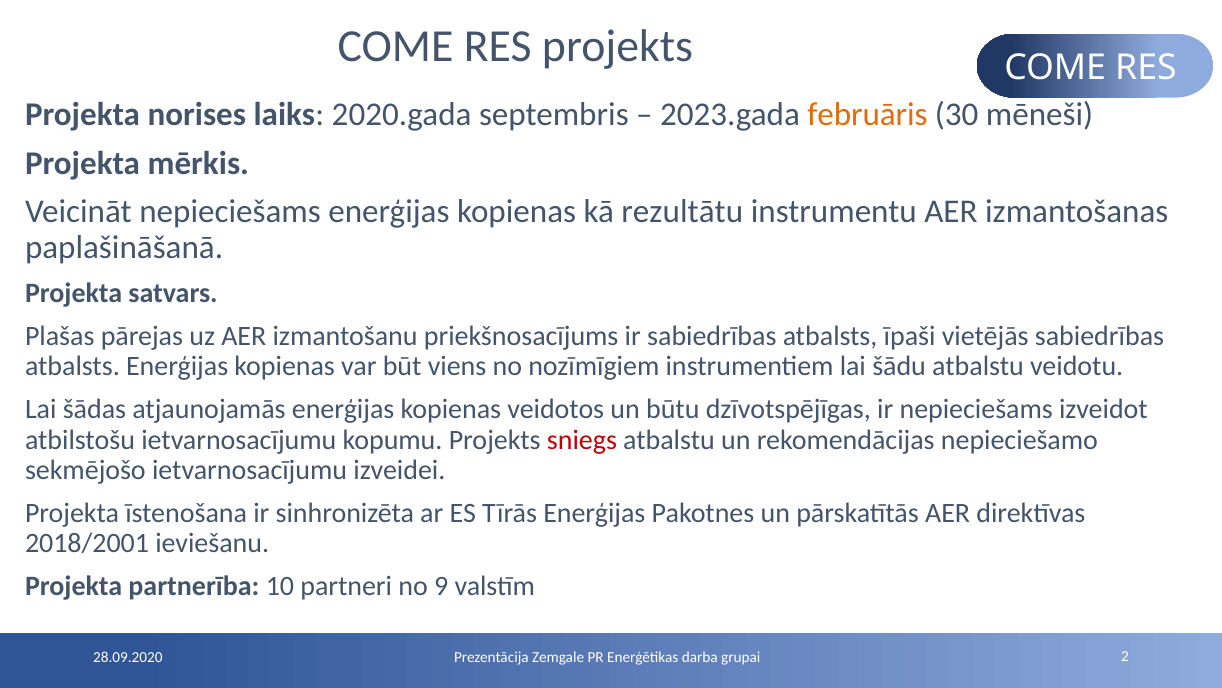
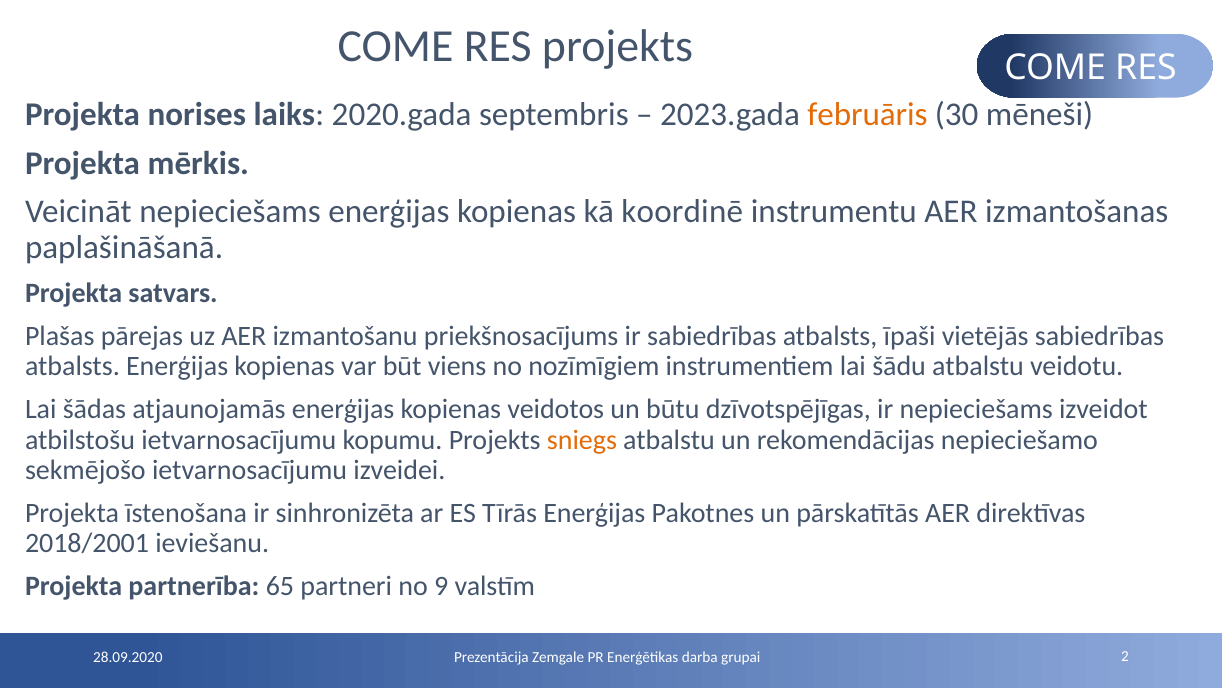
rezultātu: rezultātu -> koordinē (682, 212)
sniegs colour: red -> orange (582, 440)
10: 10 -> 65 (280, 586)
